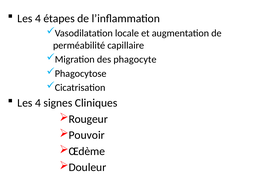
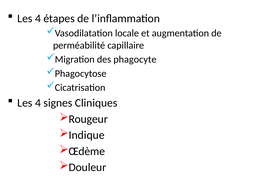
Pouvoir: Pouvoir -> Indique (87, 135)
